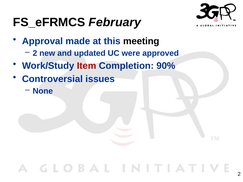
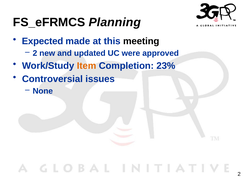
February: February -> Planning (115, 22)
Approval: Approval -> Expected (43, 41)
Item colour: red -> orange (87, 66)
90%: 90% -> 23% (166, 66)
